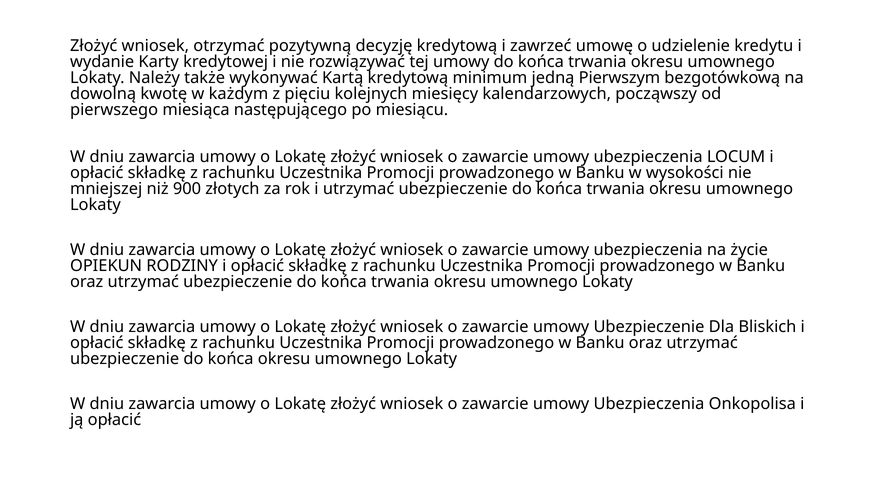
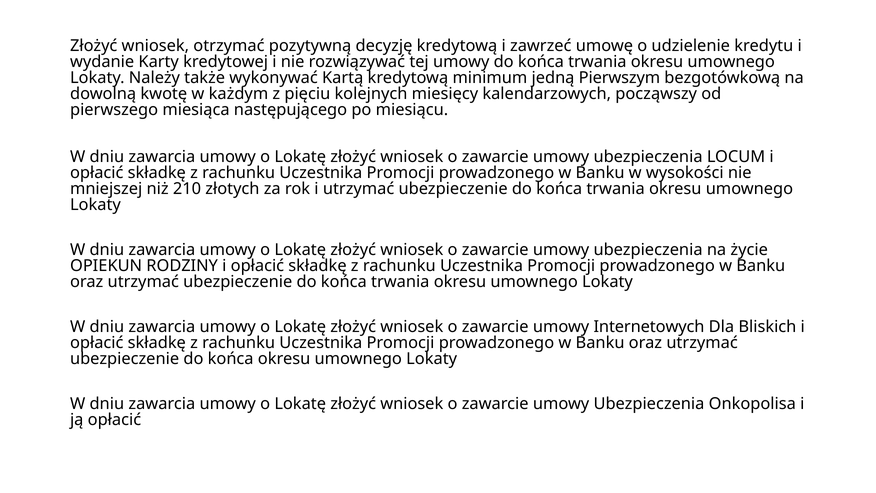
900: 900 -> 210 (187, 189)
umowy Ubezpieczenie: Ubezpieczenie -> Internetowych (649, 327)
